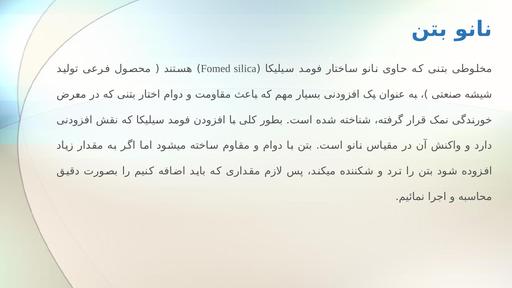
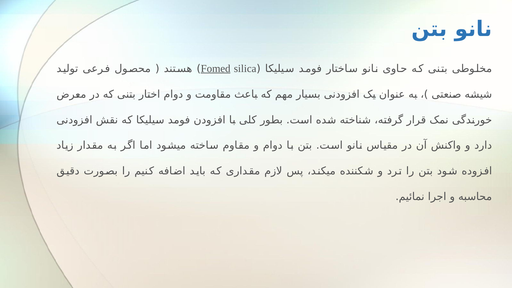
Fomed underline: none -> present (216, 69)
